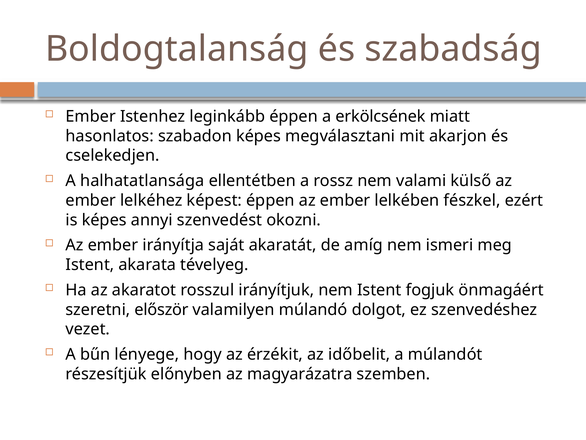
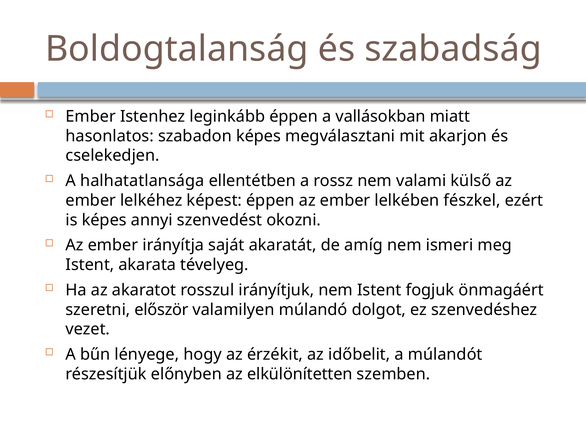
erkölcsének: erkölcsének -> vallásokban (381, 116)
magyarázatra: magyarázatra -> elkülönítetten (300, 374)
